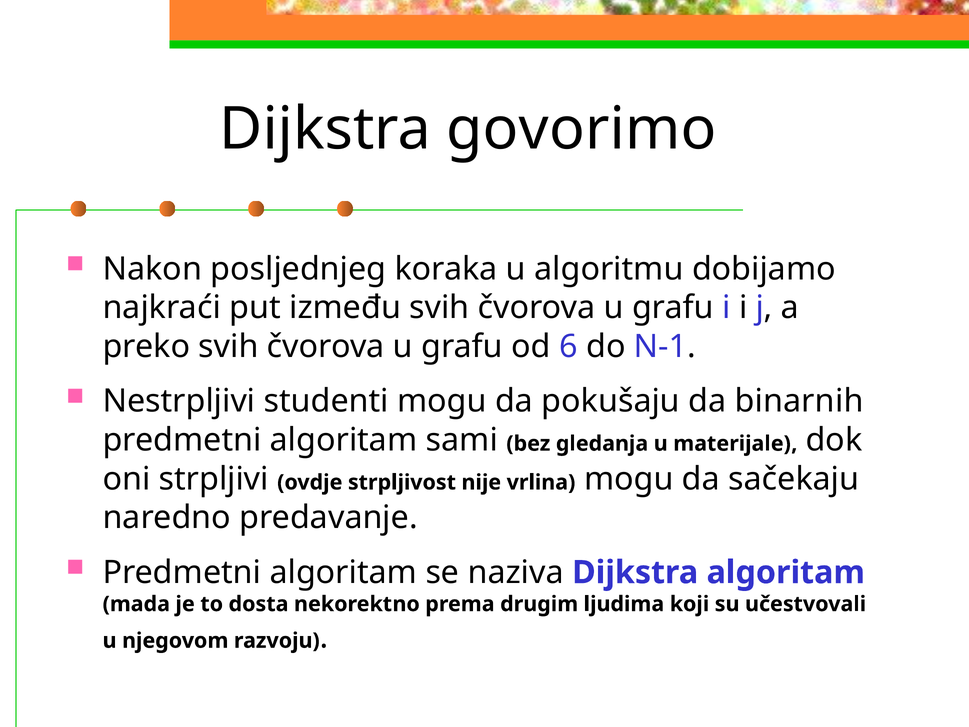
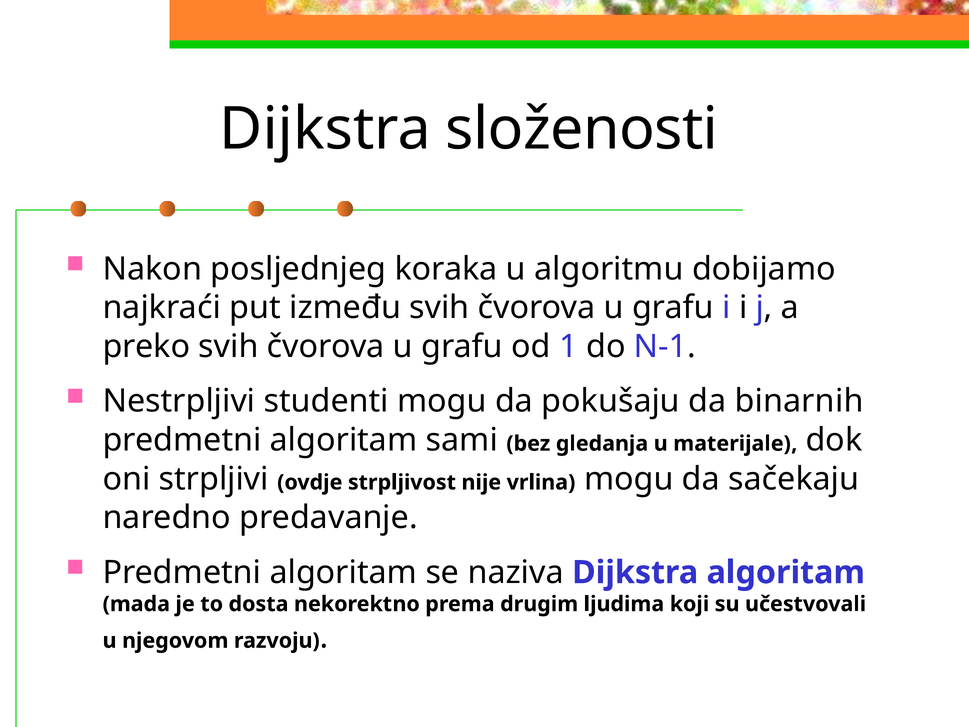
govorimo: govorimo -> složenosti (582, 129)
6: 6 -> 1 (569, 346)
